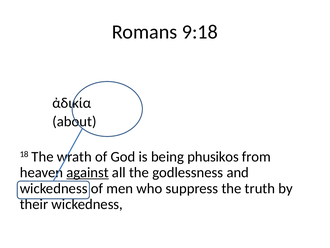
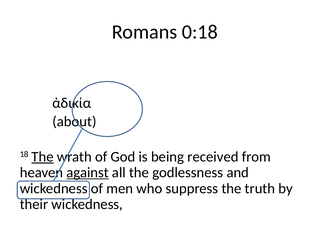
9:18: 9:18 -> 0:18 (200, 32)
The underline: none -> present (43, 156)
phusikos: phusikos -> received (213, 156)
